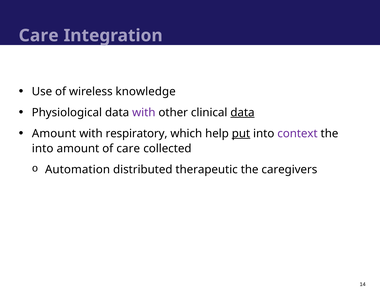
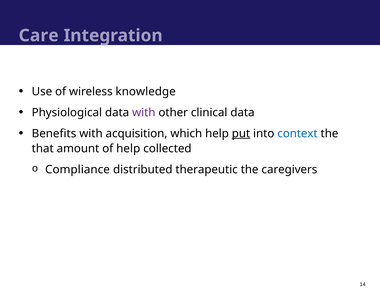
data underline: present -> none (242, 112)
Amount: Amount -> Benefits (54, 133)
respiratory: respiratory -> acquisition (137, 133)
context colour: purple -> blue (297, 133)
into: into -> that (43, 148)
of care: care -> help (128, 148)
Automation: Automation -> Compliance (78, 169)
